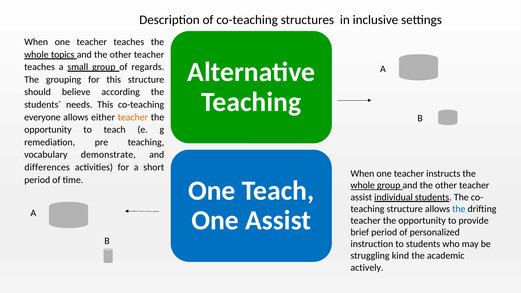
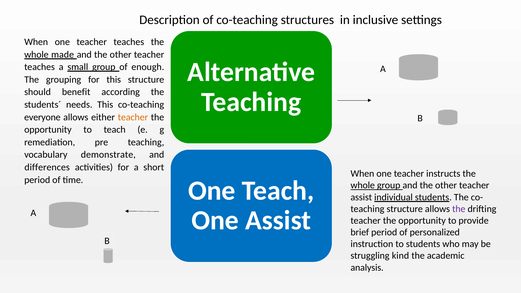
topics: topics -> made (63, 54)
regards: regards -> enough (148, 67)
believe: believe -> benefit (76, 92)
the colour: blue -> purple (459, 209)
actively: actively -> analysis (367, 268)
